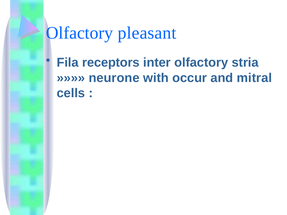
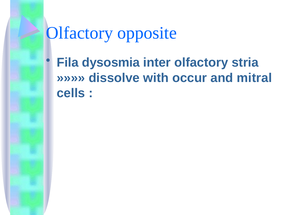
pleasant: pleasant -> opposite (147, 33)
receptors: receptors -> dysosmia (111, 63)
neurone: neurone -> dissolve (114, 78)
